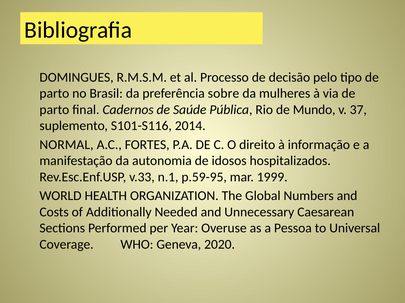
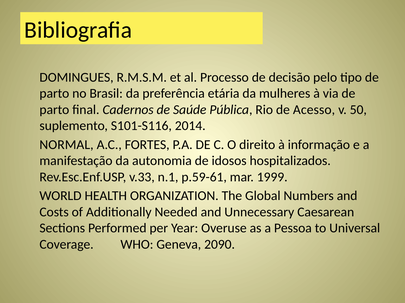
sobre: sobre -> etária (224, 94)
Mundo: Mundo -> Acesso (314, 110)
37: 37 -> 50 (358, 110)
p.59-95: p.59-95 -> p.59-61 (204, 177)
2020: 2020 -> 2090 (220, 245)
